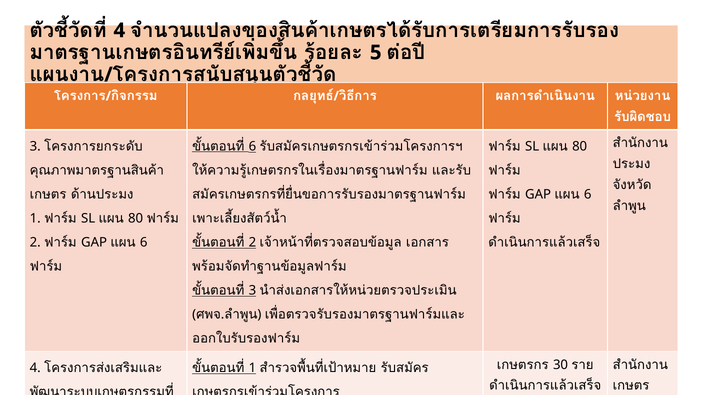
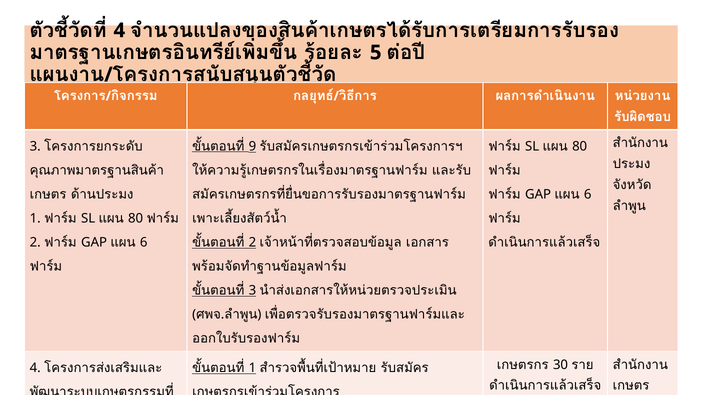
6: 6 -> 9 (253, 146)
